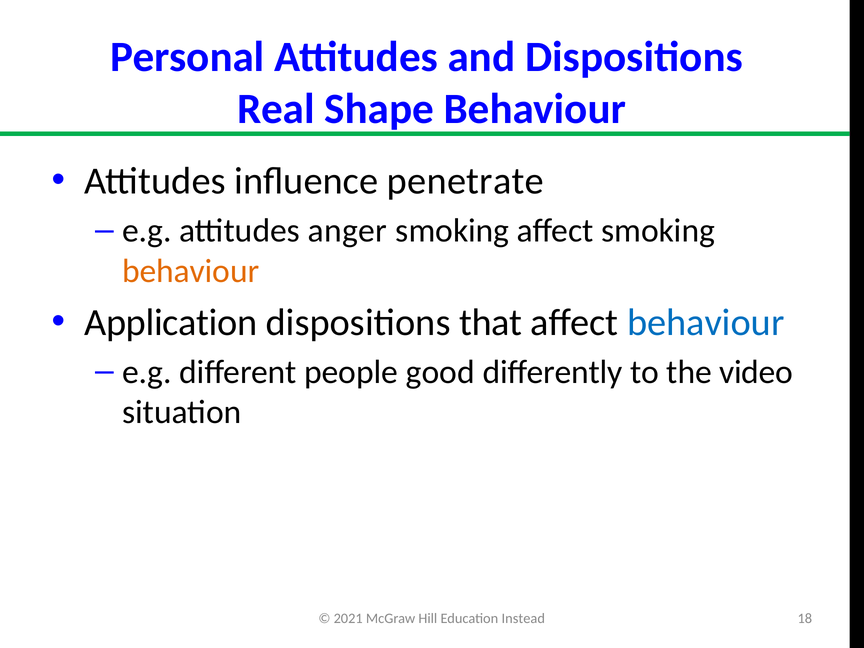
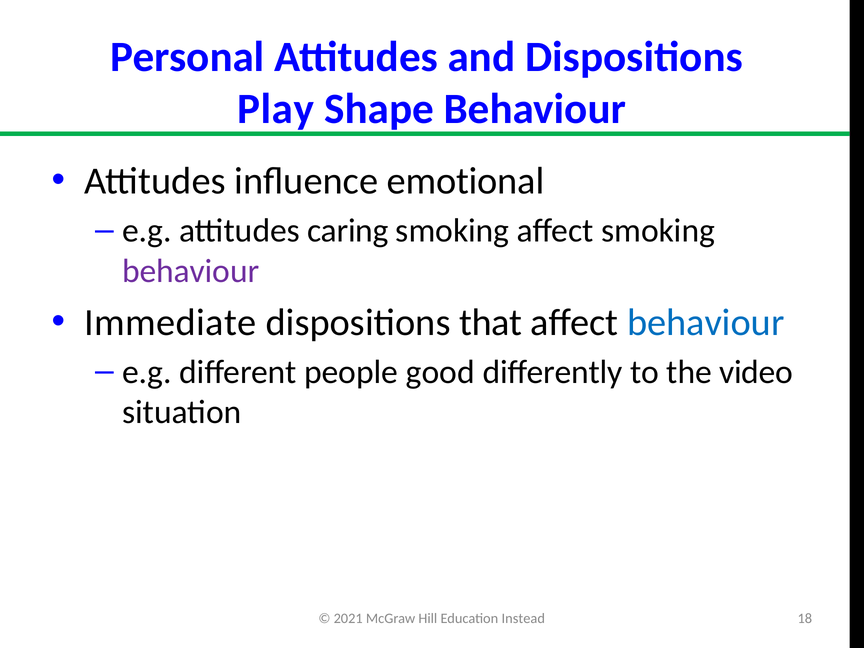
Real: Real -> Play (276, 109)
penetrate: penetrate -> emotional (466, 181)
anger: anger -> caring (348, 231)
behaviour colour: orange -> purple (191, 271)
Application: Application -> Immediate (170, 322)
